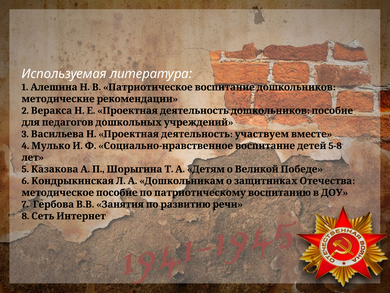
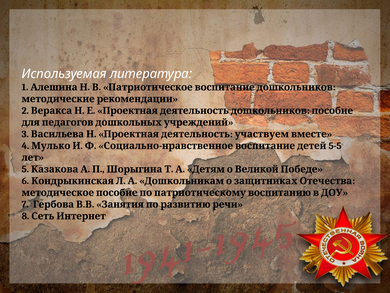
5-8: 5-8 -> 5-5 (335, 146)
